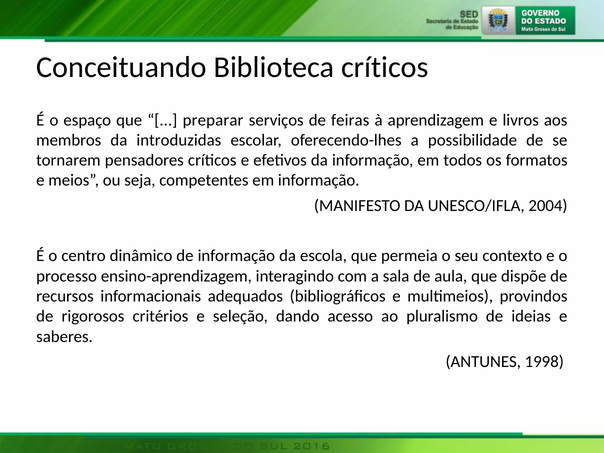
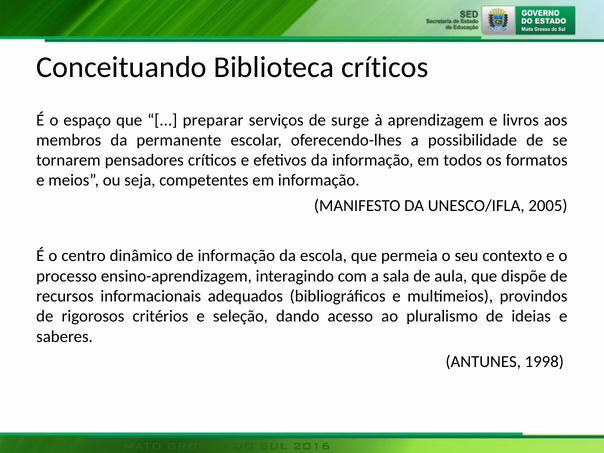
feiras: feiras -> surge (350, 120)
introduzidas: introduzidas -> permanente (179, 140)
2004: 2004 -> 2005 (548, 206)
